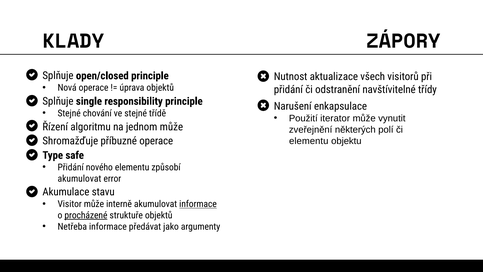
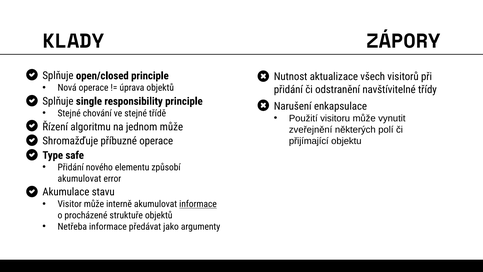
iterator: iterator -> visitoru (335, 118)
elementu: elementu -> přijímající (309, 141)
procházené underline: present -> none (86, 215)
